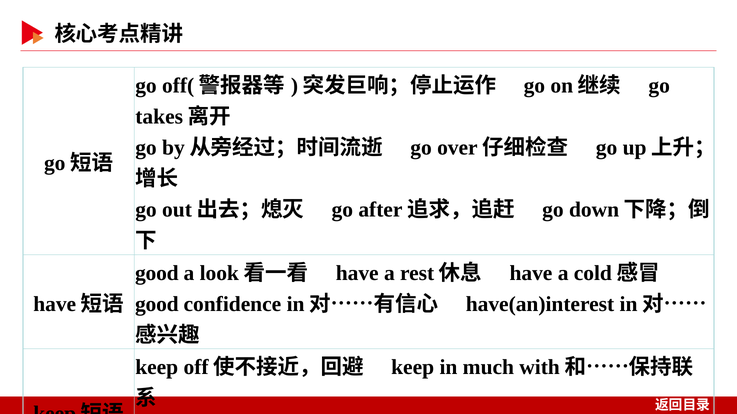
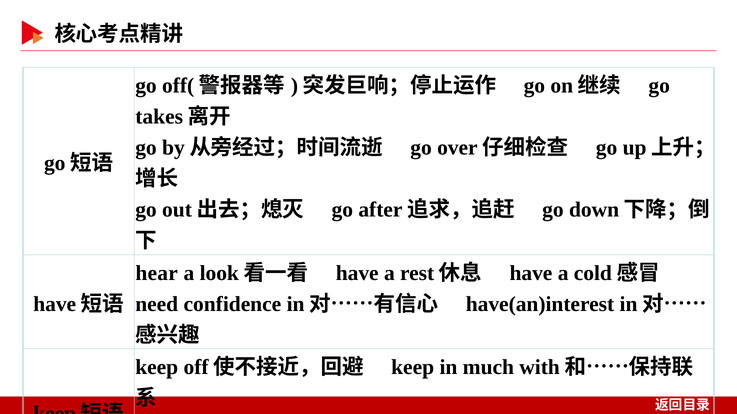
good: good -> hear (157, 273)
good: good -> need (157, 304)
